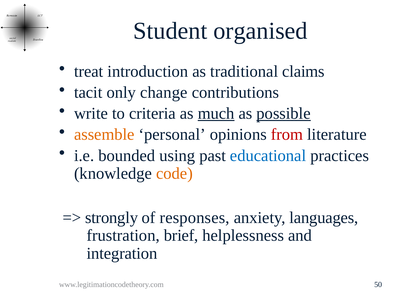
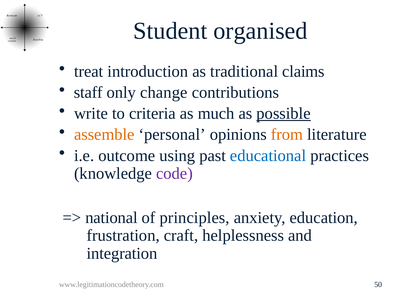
tacit: tacit -> staff (88, 92)
much underline: present -> none (216, 113)
from colour: red -> orange (287, 134)
bounded: bounded -> outcome (127, 155)
code colour: orange -> purple (174, 173)
strongly: strongly -> national (111, 217)
responses: responses -> principles (195, 217)
languages: languages -> education (324, 217)
brief: brief -> craft (181, 235)
